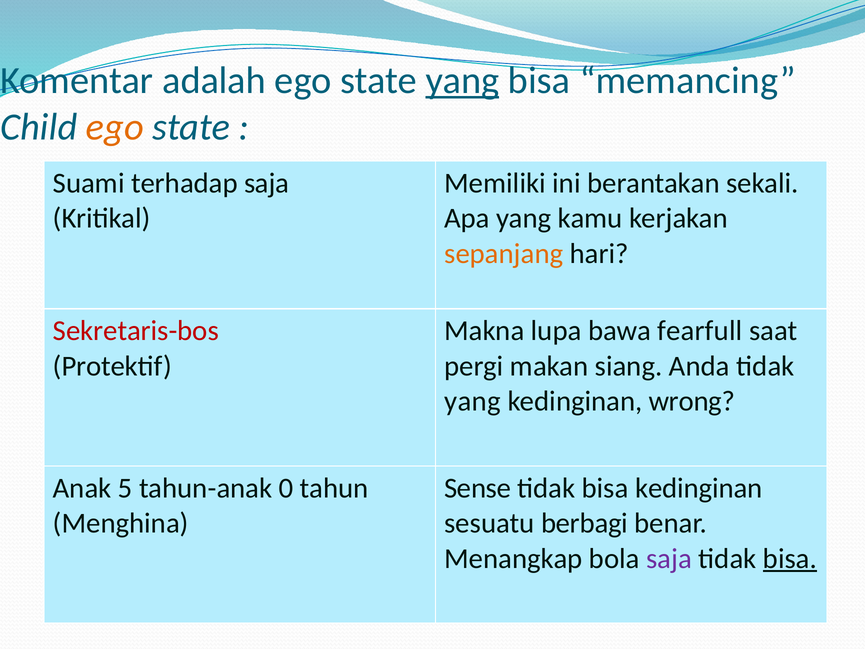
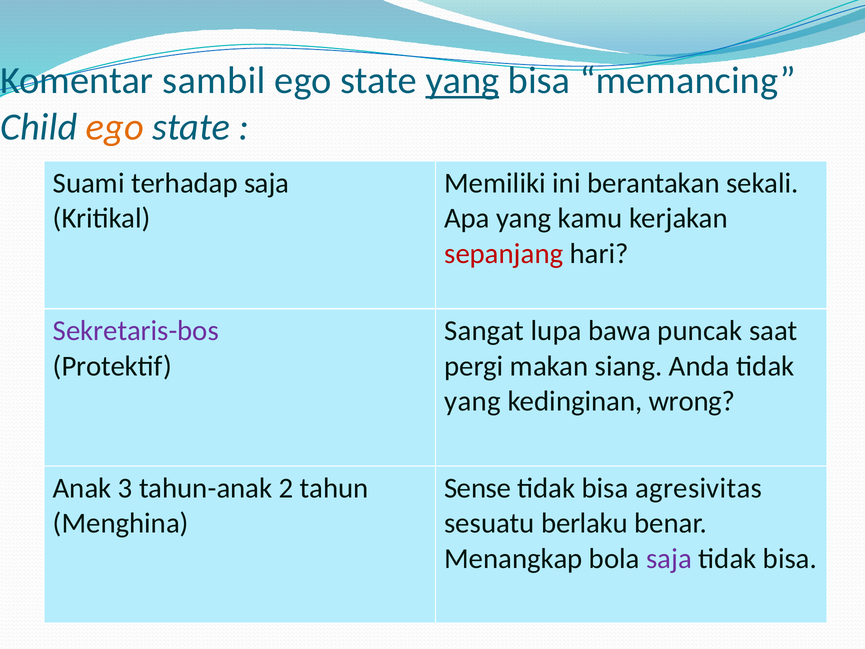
adalah: adalah -> sambil (214, 81)
sepanjang colour: orange -> red (504, 253)
Sekretaris-bos colour: red -> purple (136, 331)
Makna: Makna -> Sangat (484, 331)
fearfull: fearfull -> puncak (700, 331)
5: 5 -> 3 (125, 488)
0: 0 -> 2 (286, 488)
bisa kedinginan: kedinginan -> agresivitas (699, 488)
berbagi: berbagi -> berlaku (585, 523)
bisa underline: present -> none (790, 558)
